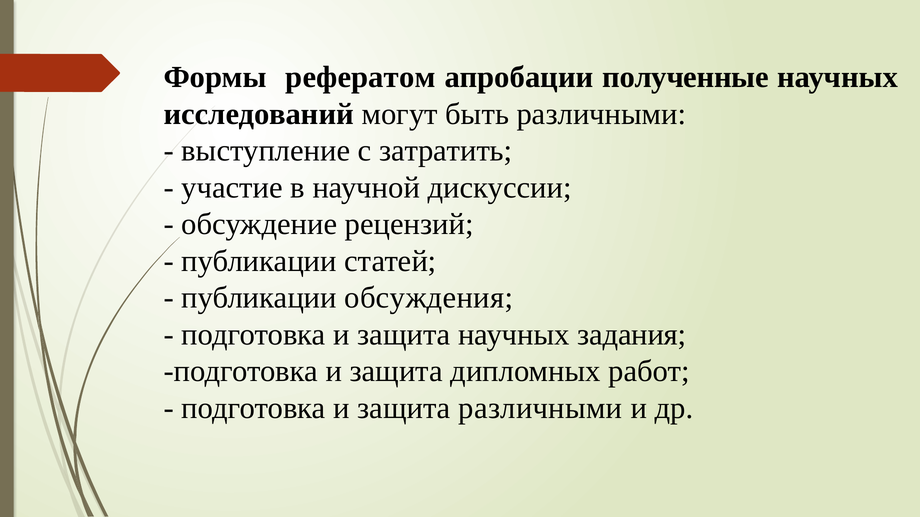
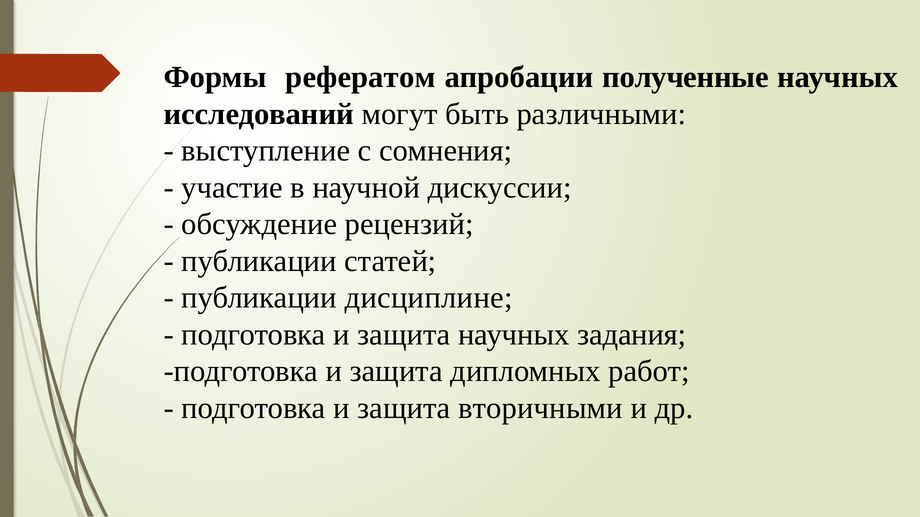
затратить: затратить -> сомнения (446, 151)
обсуждения: обсуждения -> дисциплине (429, 298)
защита различными: различными -> вторичными (540, 409)
